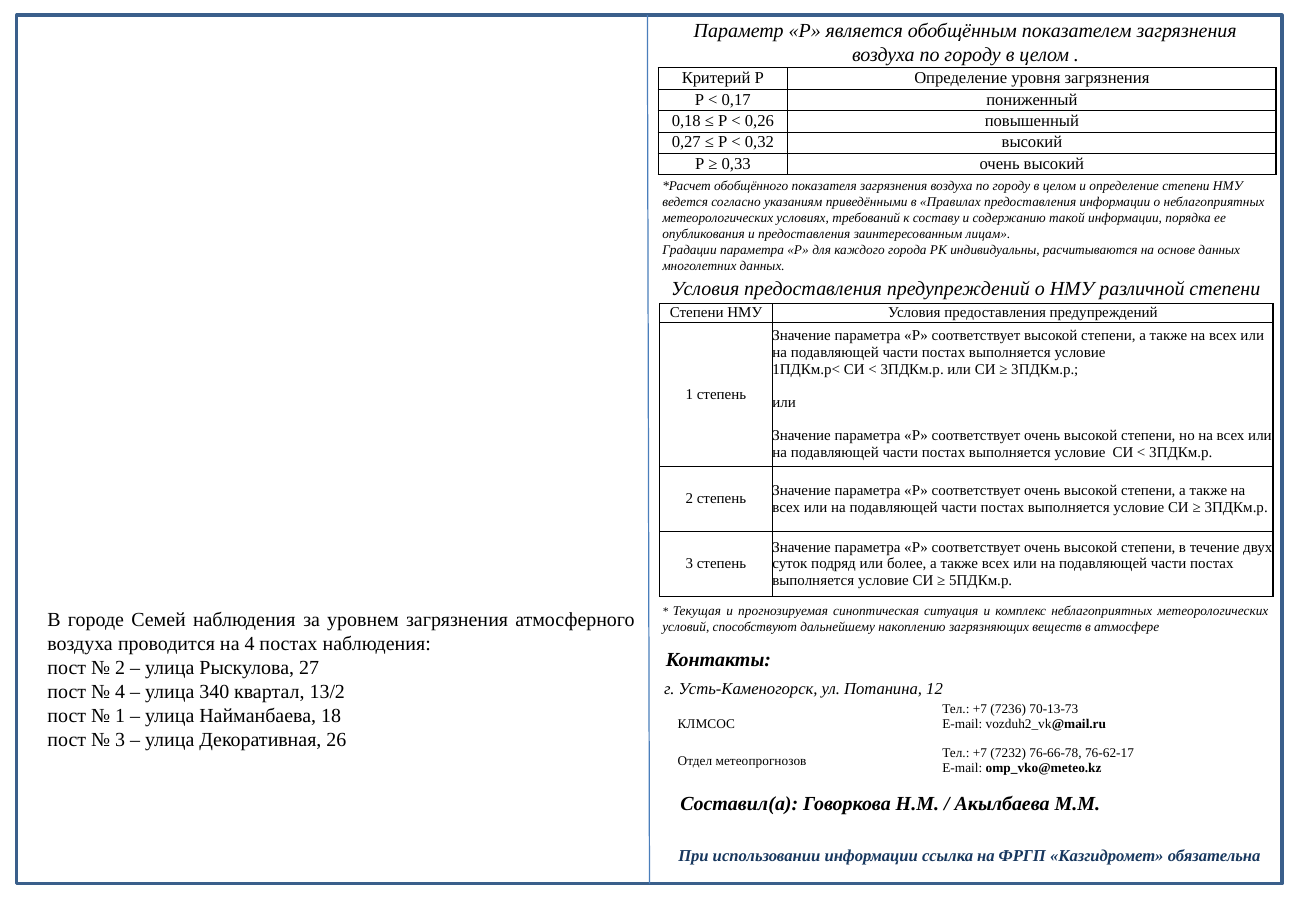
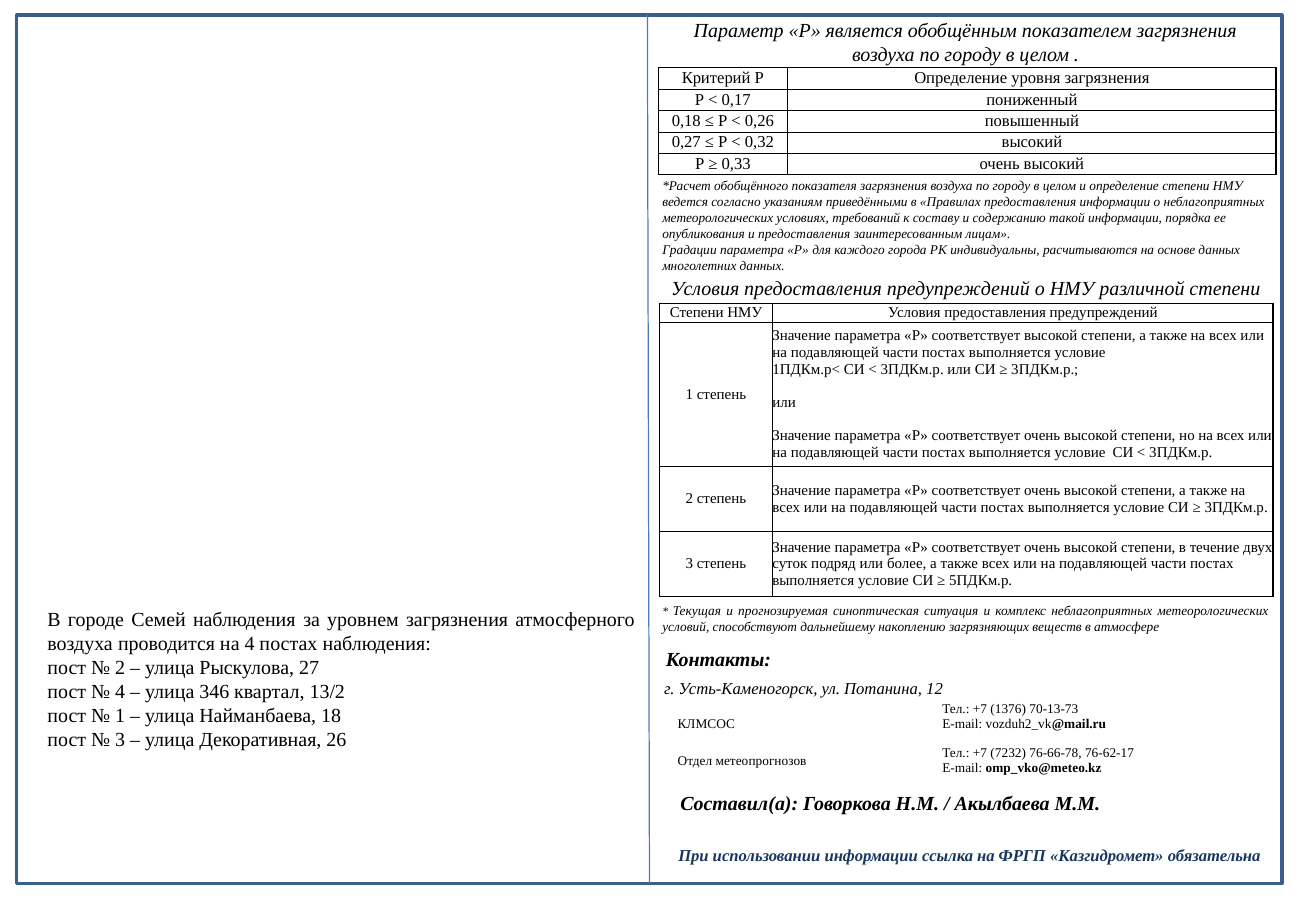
340: 340 -> 346 (214, 692)
7236: 7236 -> 1376 (1008, 710)
